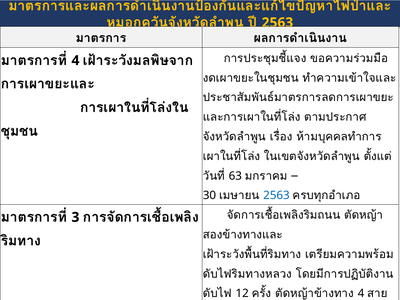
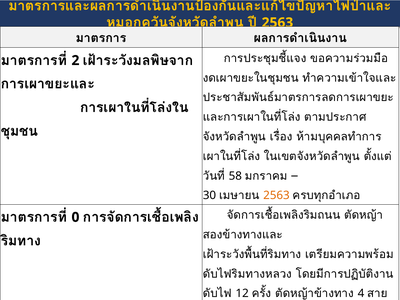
4: 4 -> 2 (75, 60)
63: 63 -> 58 (235, 176)
2563 colour: blue -> orange (276, 195)
3: 3 -> 0 (75, 217)
